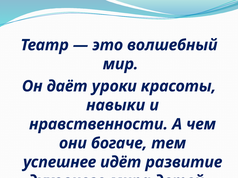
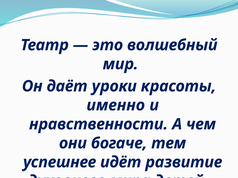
навыки: навыки -> именно (116, 105)
